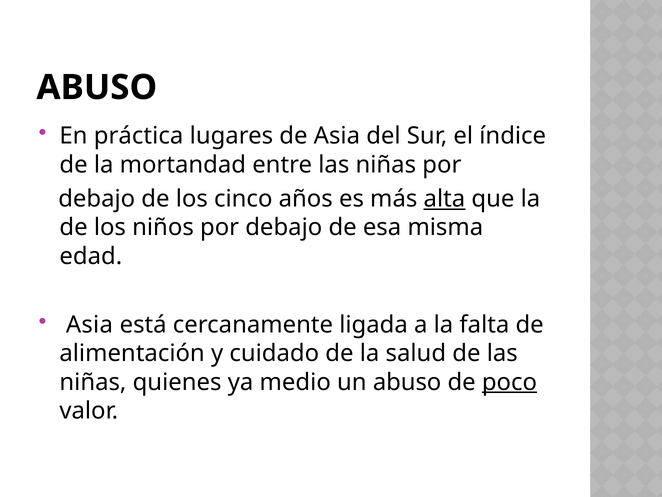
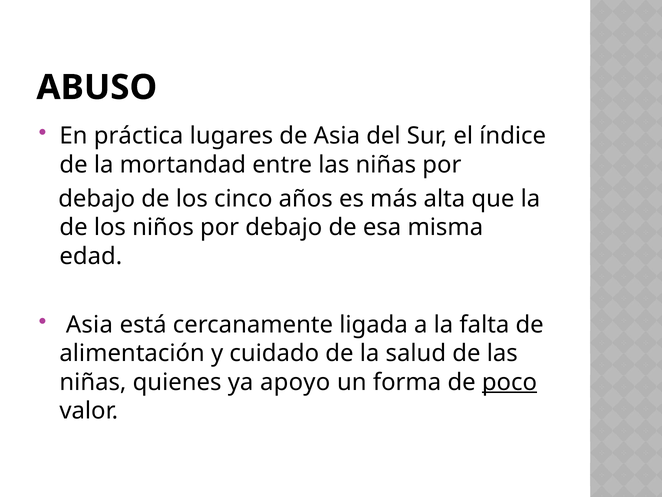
alta underline: present -> none (444, 199)
medio: medio -> apoyo (295, 382)
un abuso: abuso -> forma (407, 382)
